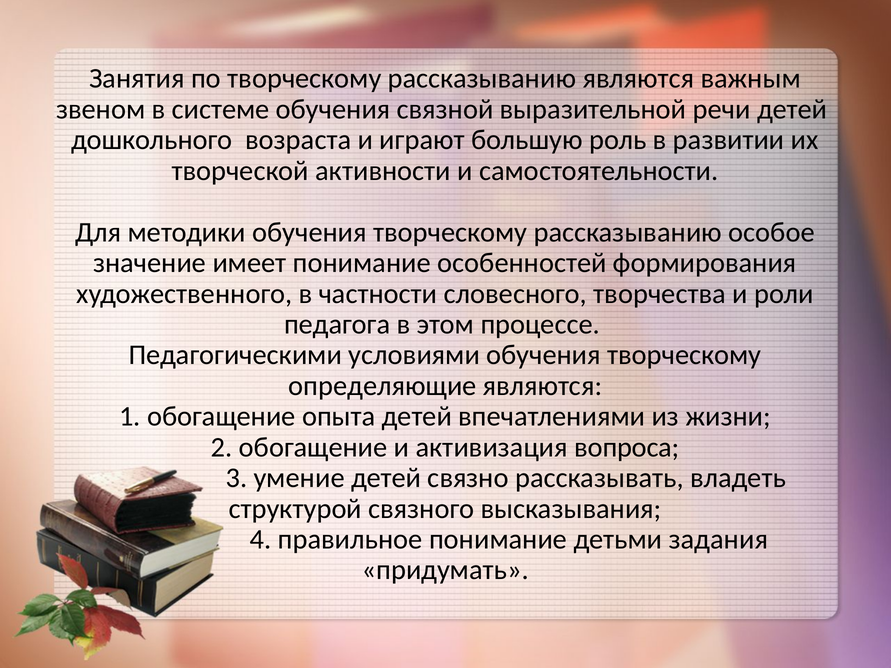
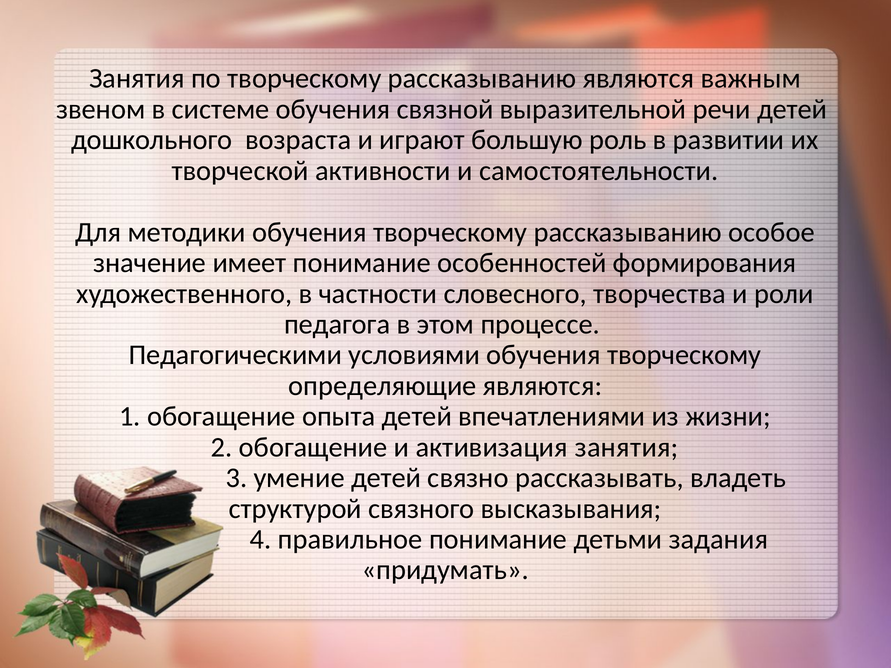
активизация вопроса: вопроса -> занятия (627, 447)
